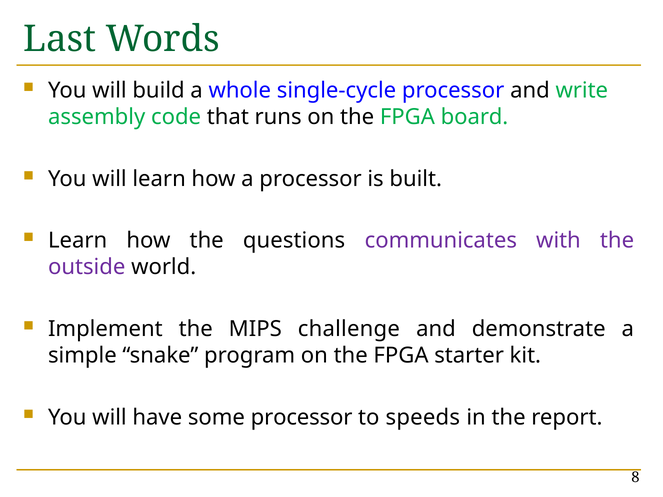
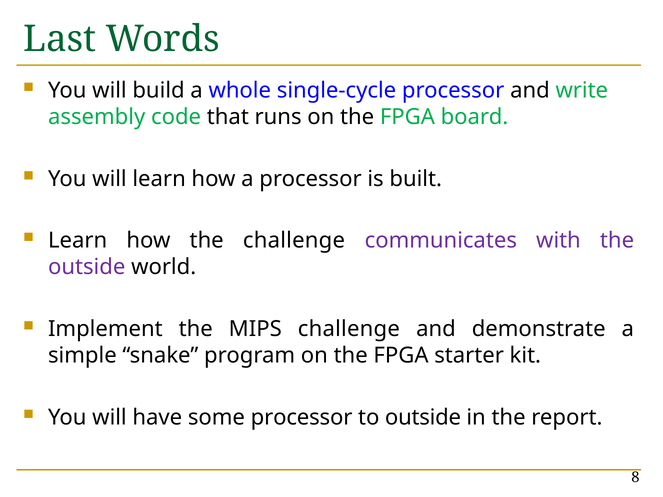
the questions: questions -> challenge (294, 241)
to speeds: speeds -> outside (423, 417)
